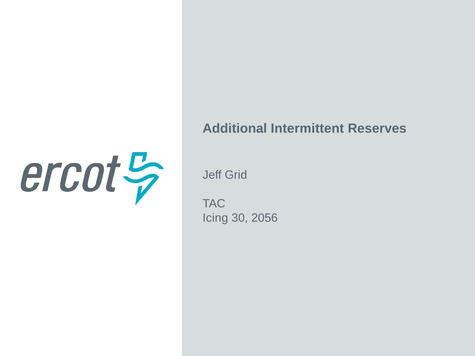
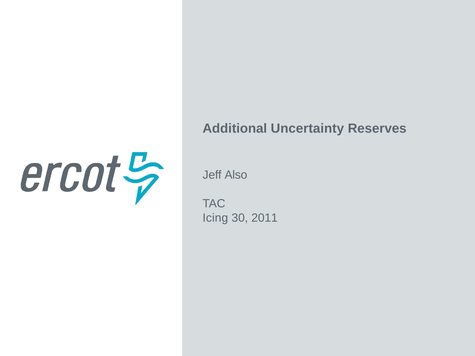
Intermittent: Intermittent -> Uncertainty (307, 129)
Grid: Grid -> Also (236, 175)
2056: 2056 -> 2011 (265, 218)
